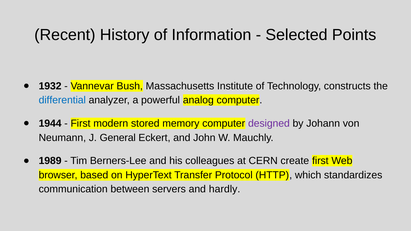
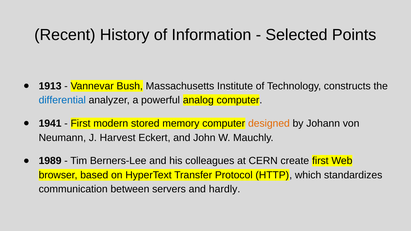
1932: 1932 -> 1913 (50, 86)
1944: 1944 -> 1941 (50, 124)
designed colour: purple -> orange (269, 124)
General: General -> Harvest (118, 138)
